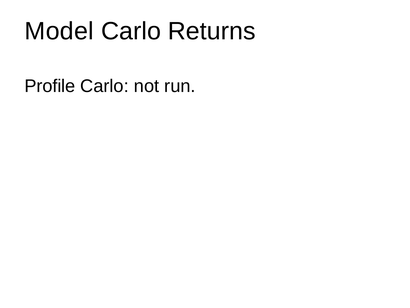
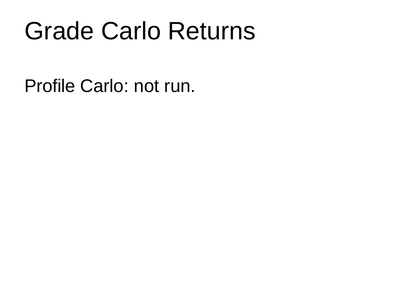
Model: Model -> Grade (59, 31)
